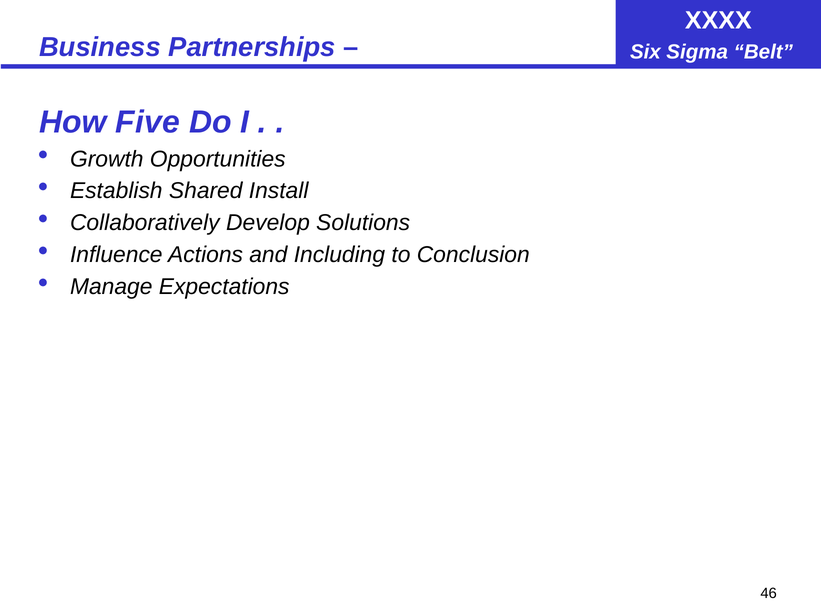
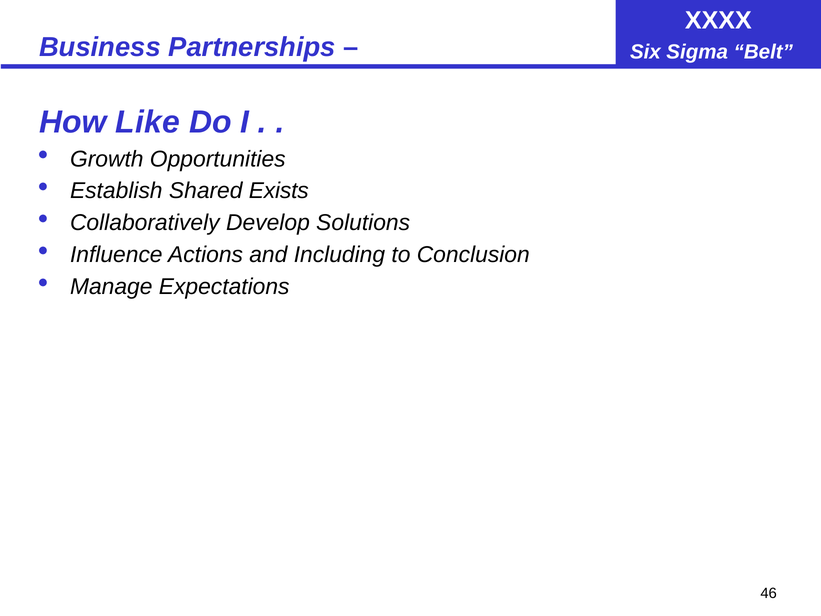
Five: Five -> Like (148, 122)
Install: Install -> Exists (279, 191)
